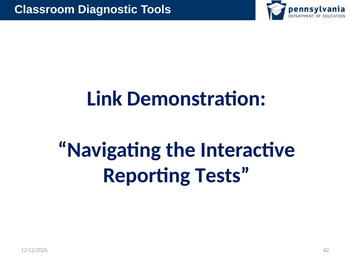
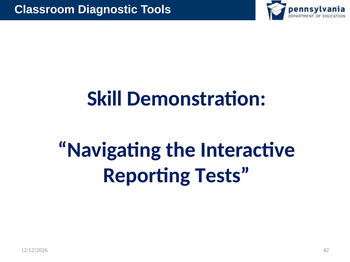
Link: Link -> Skill (105, 99)
